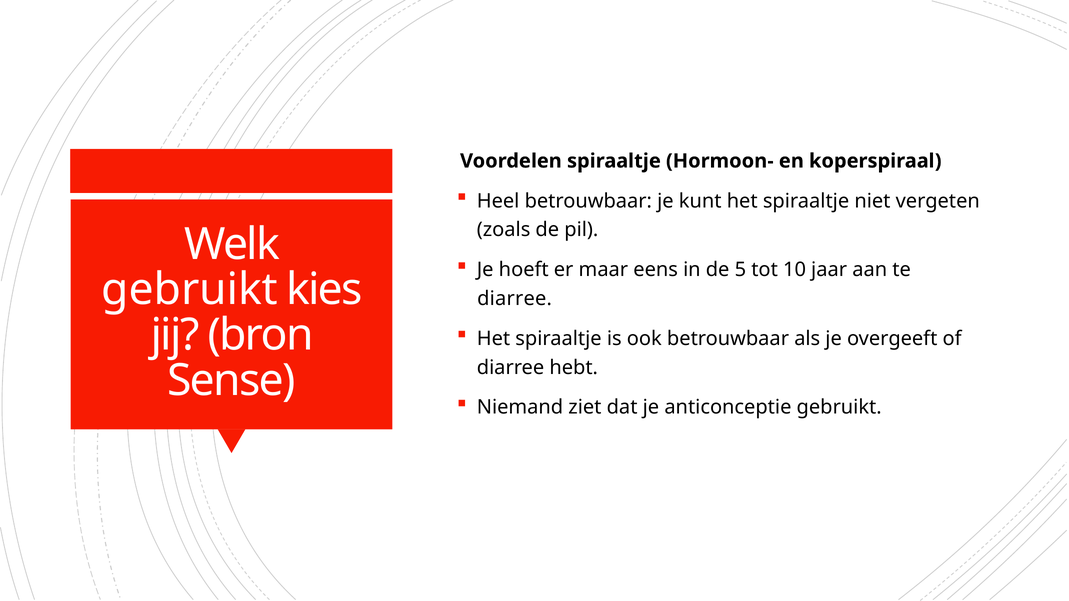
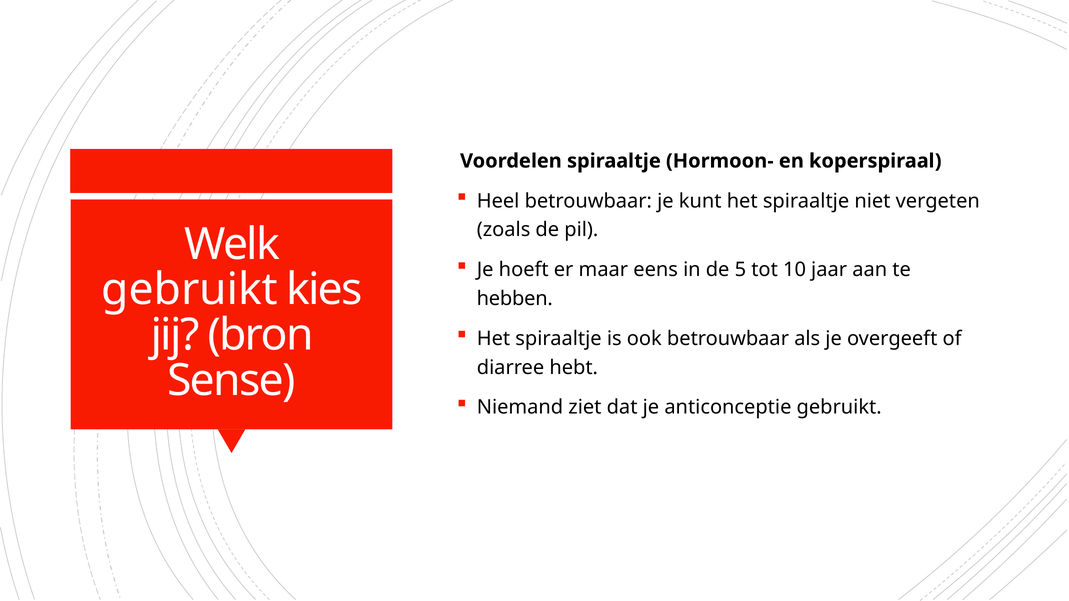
diarree: diarree -> hebben (515, 299)
